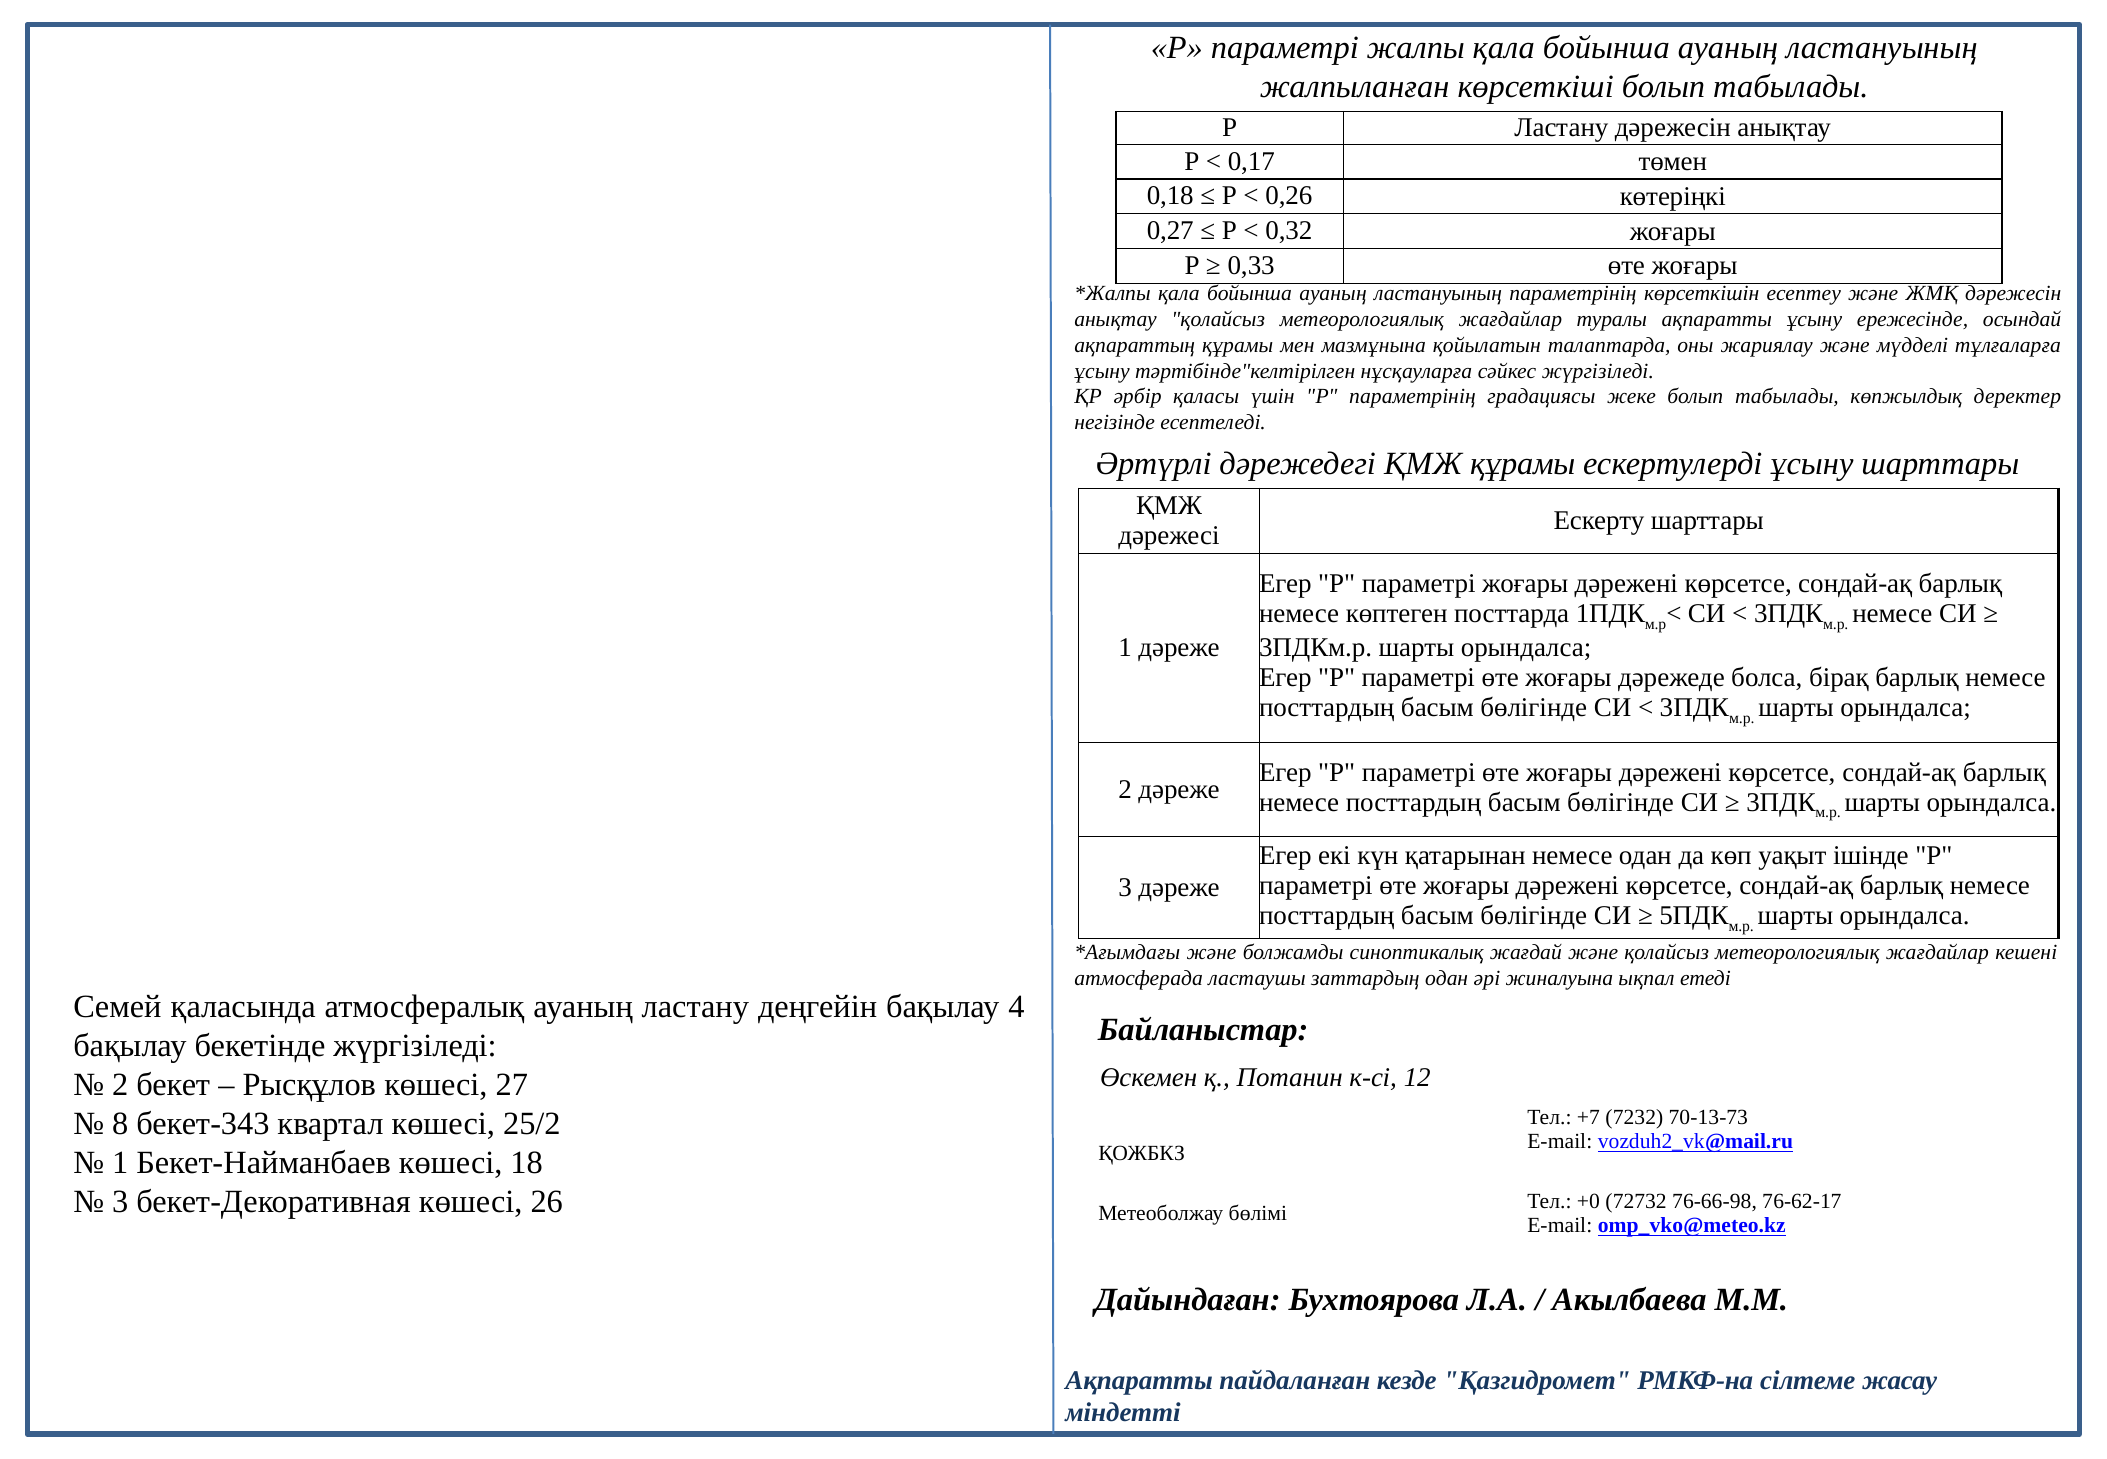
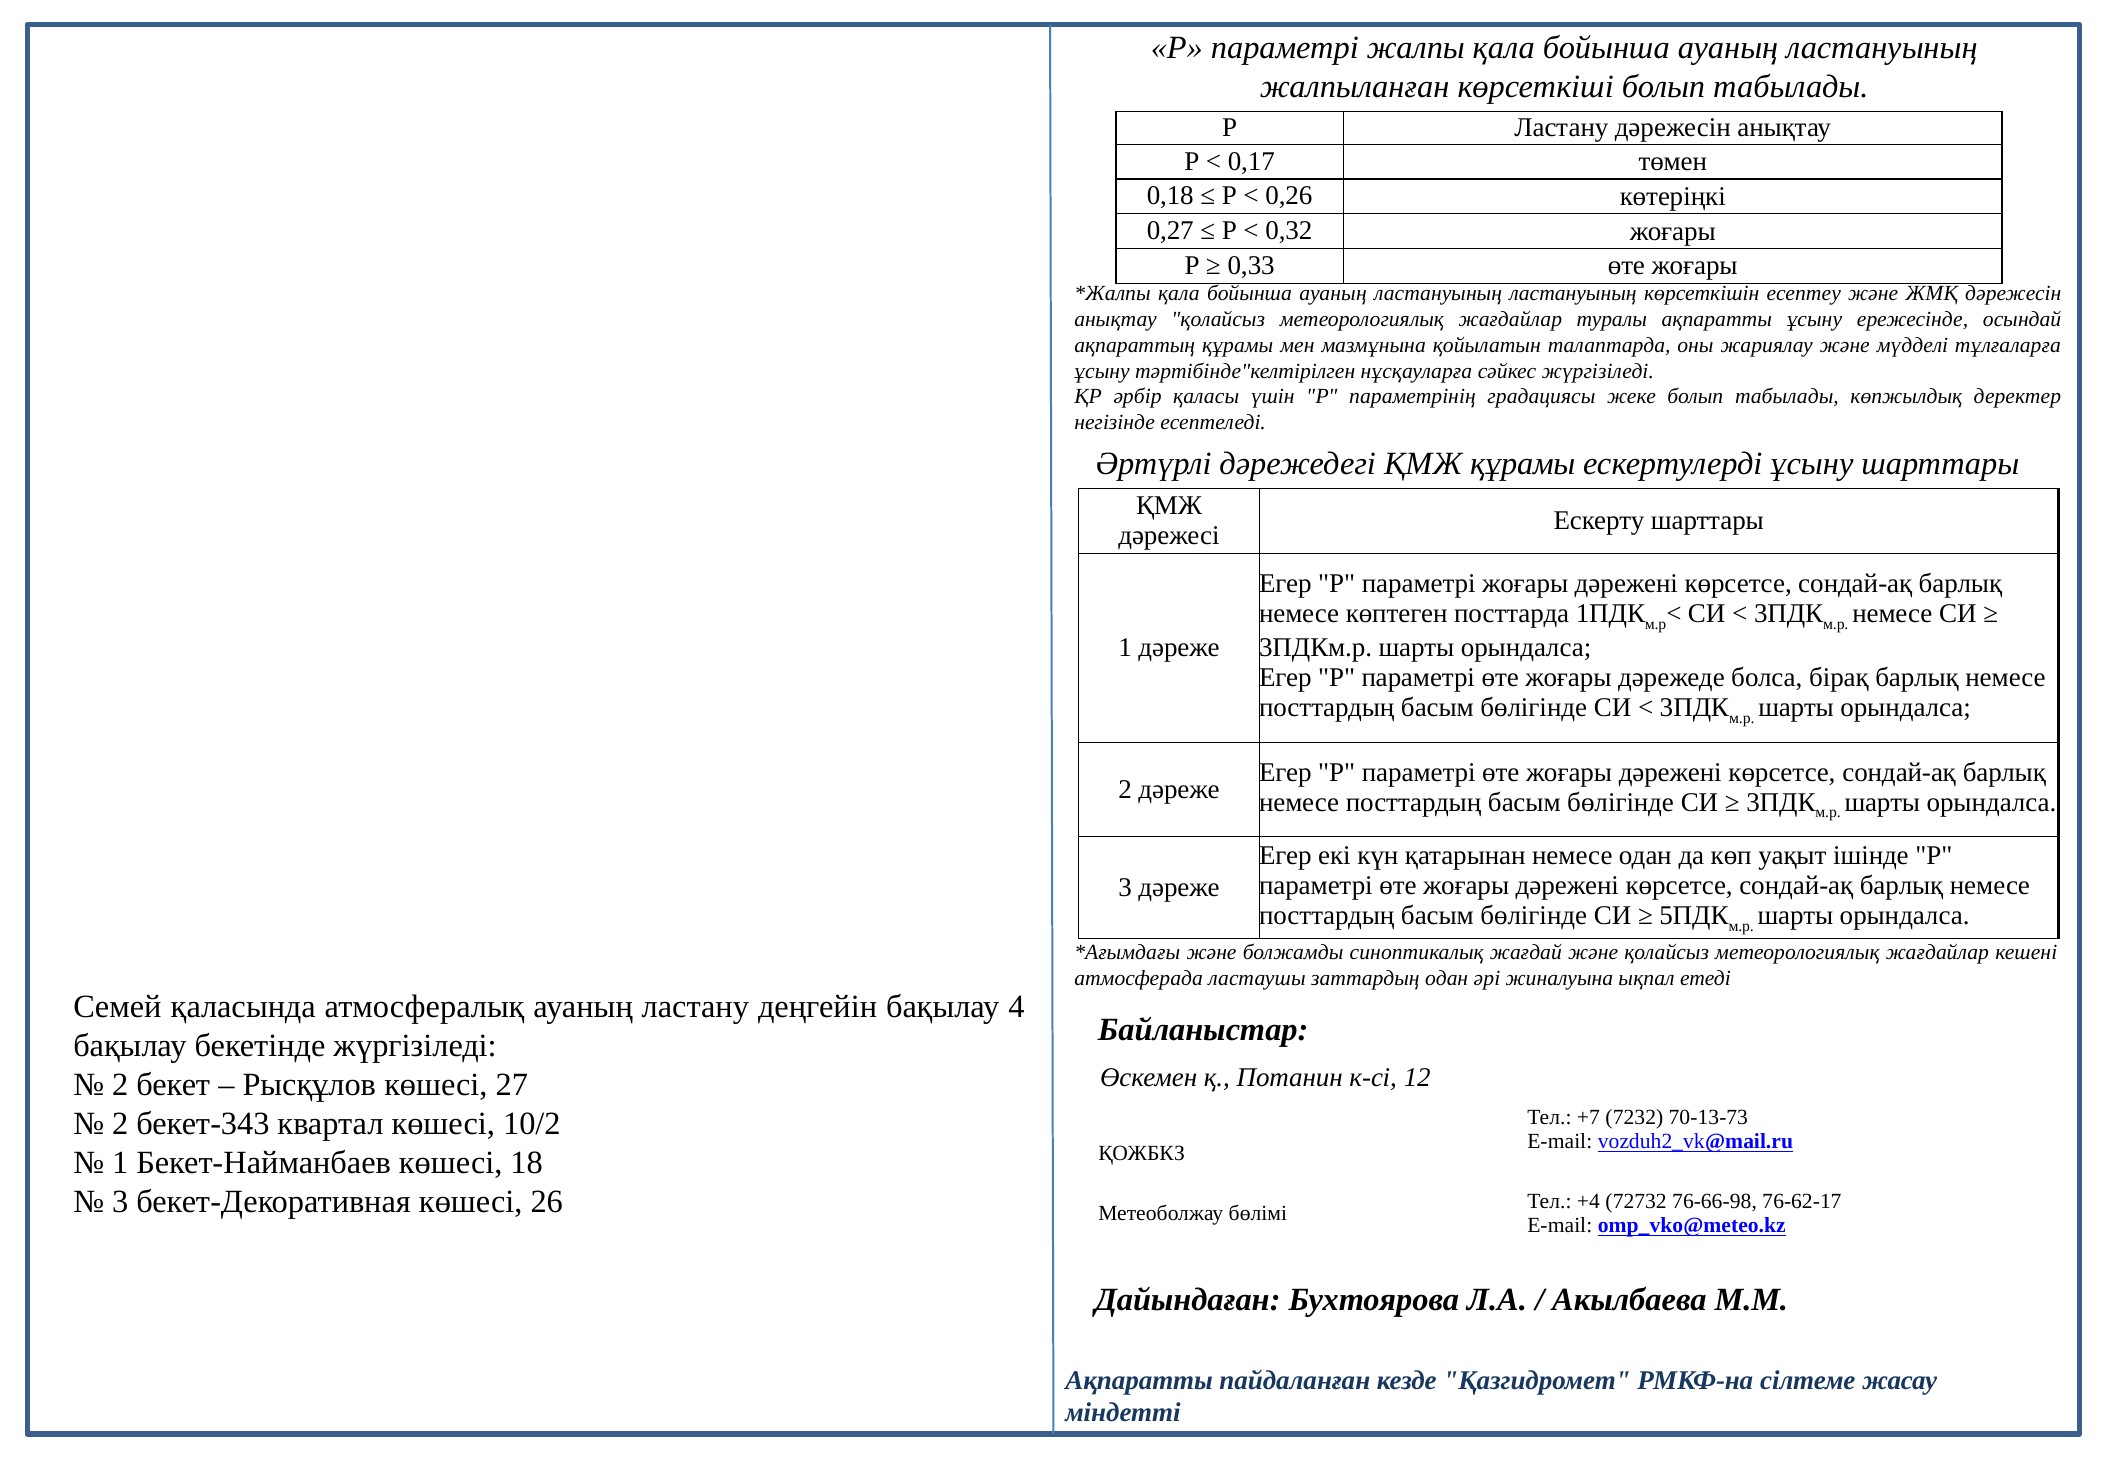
ластануының параметрінің: параметрінің -> ластануының (1573, 293)
8: 8 -> 2 (120, 1124)
25/2: 25/2 -> 10/2 (532, 1124)
+0: +0 -> +4 (1588, 1202)
